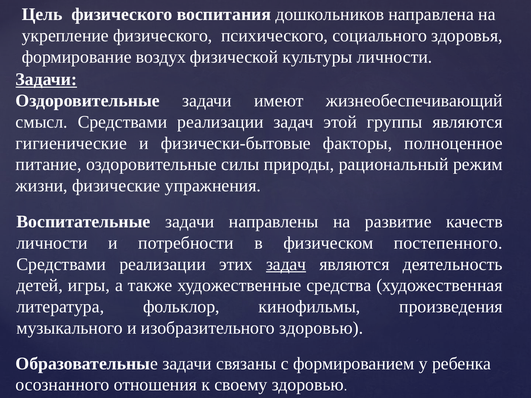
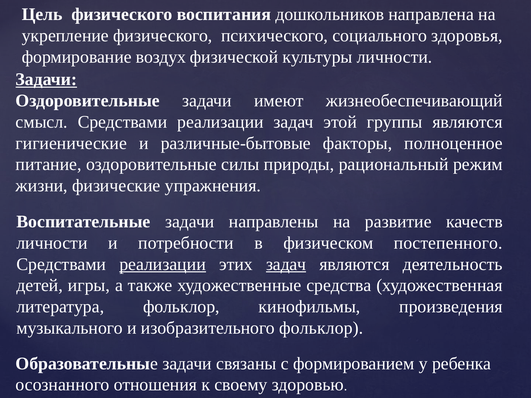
физически-бытовые: физически-бытовые -> различные-бытовые (236, 143)
реализации underline: none -> present (163, 264)
изобразительного здоровью: здоровью -> фольклор (321, 328)
